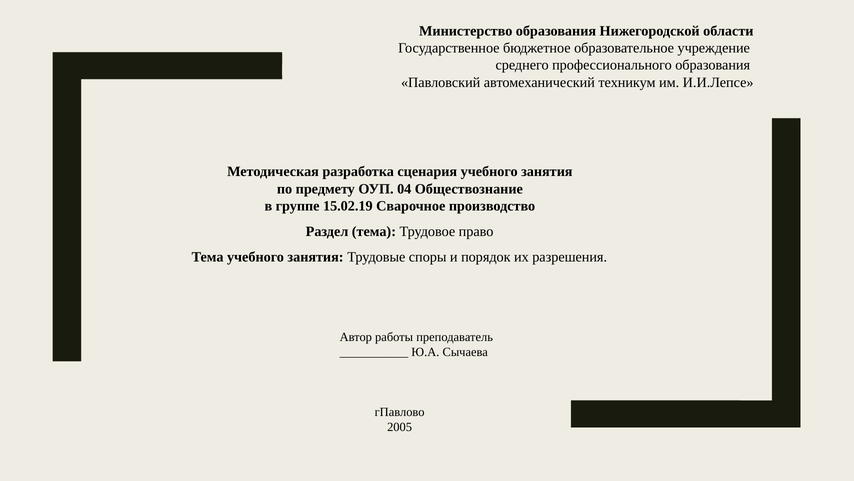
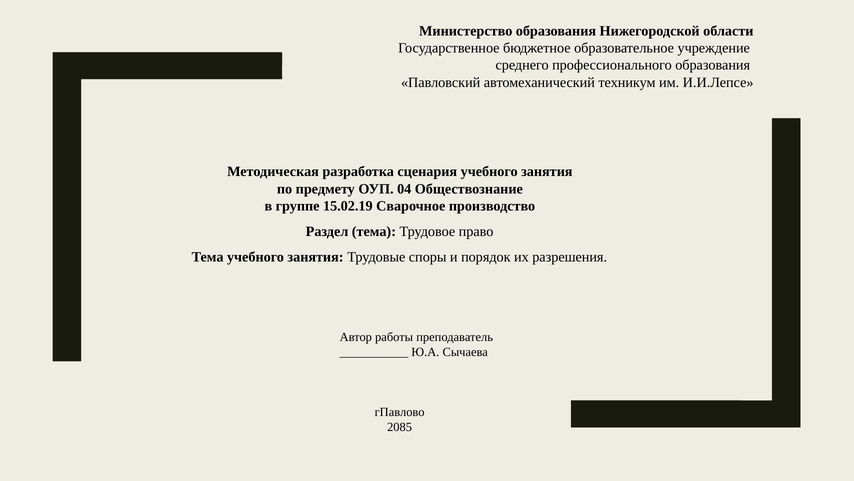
2005: 2005 -> 2085 (400, 427)
